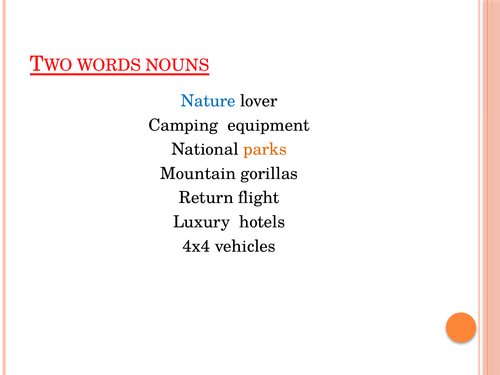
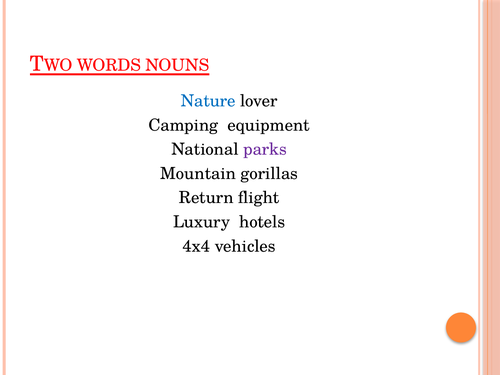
parks colour: orange -> purple (265, 149)
